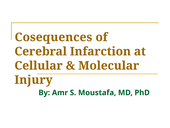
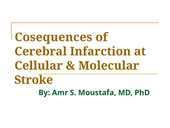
Injury: Injury -> Stroke (34, 80)
